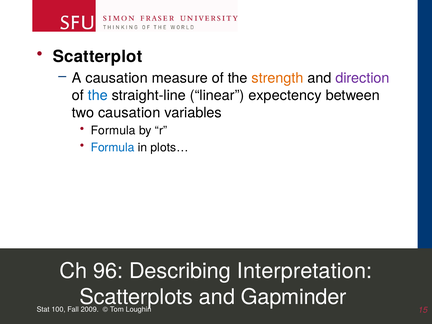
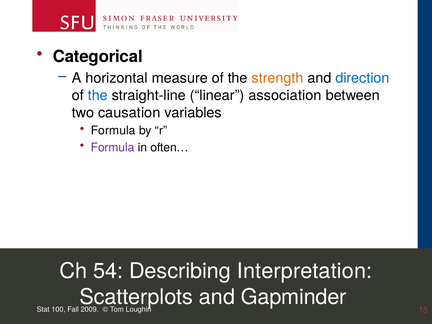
Scatterplot: Scatterplot -> Categorical (98, 57)
A causation: causation -> horizontal (117, 78)
direction colour: purple -> blue (362, 78)
expectency: expectency -> association (285, 95)
Formula colour: blue -> purple (113, 147)
plots…: plots… -> often… (170, 147)
96: 96 -> 54 (108, 271)
